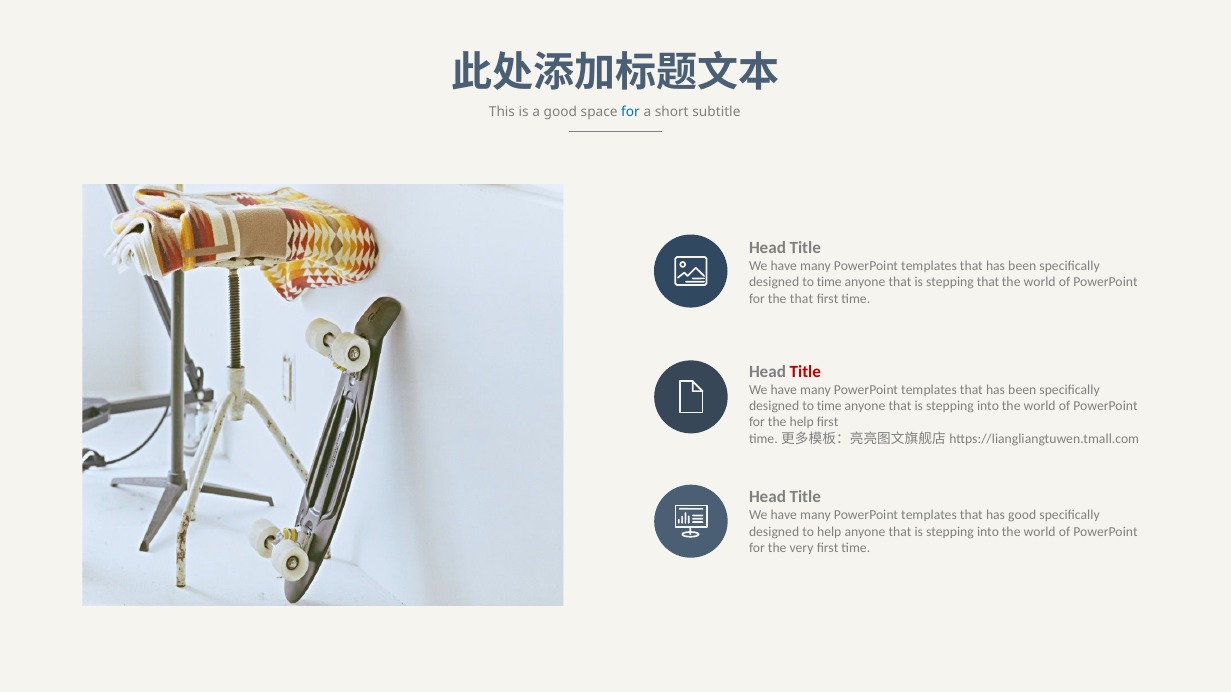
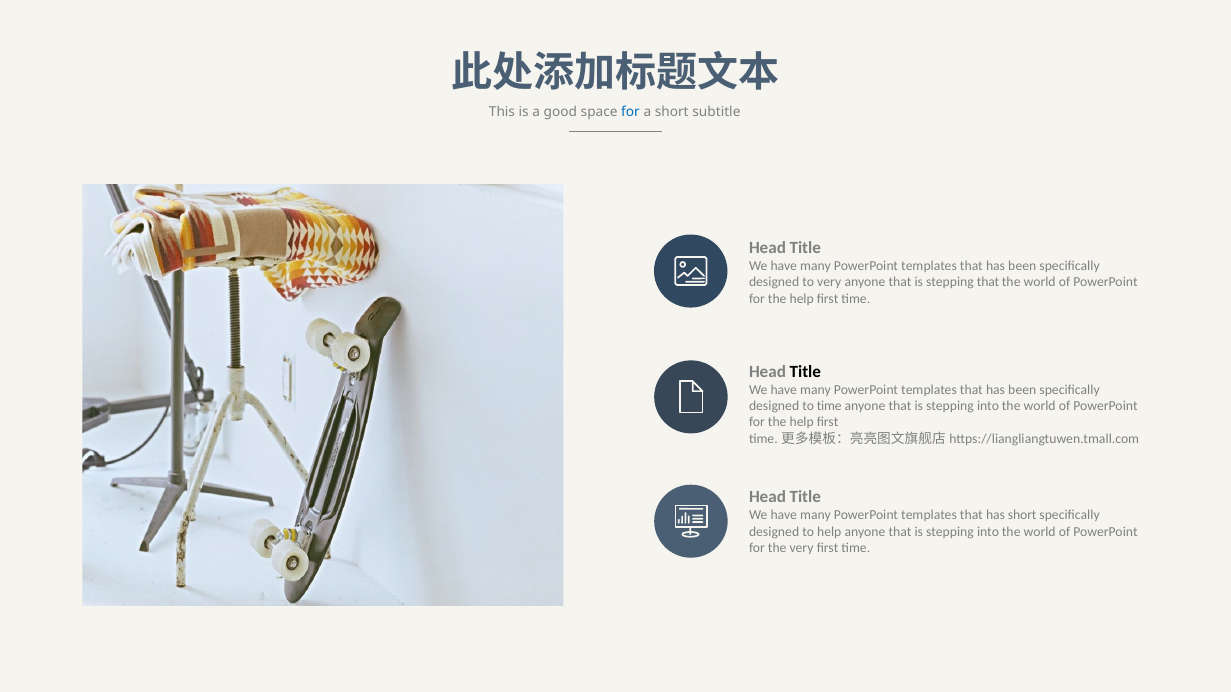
time: time -> very (829, 282)
that: that -> help (802, 299)
Title colour: red -> black (805, 372)
has good: good -> short (1022, 516)
